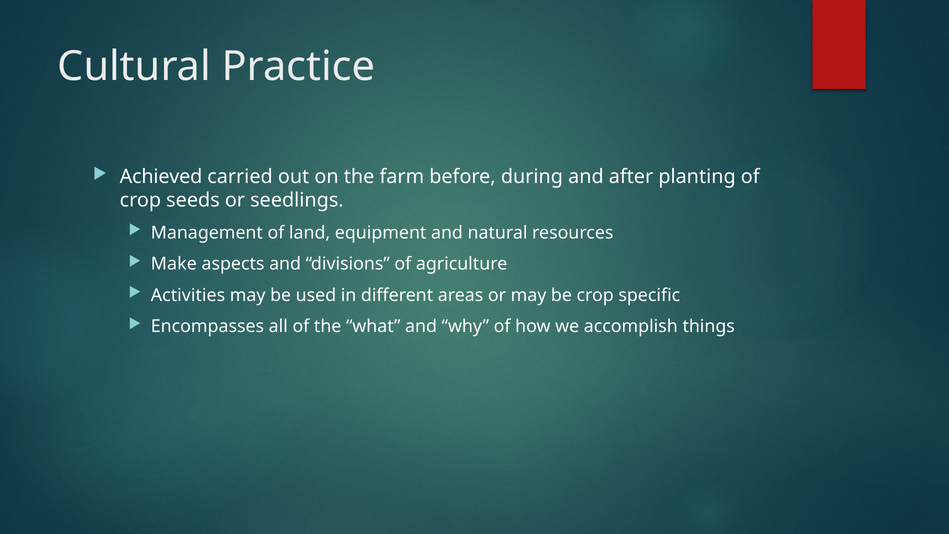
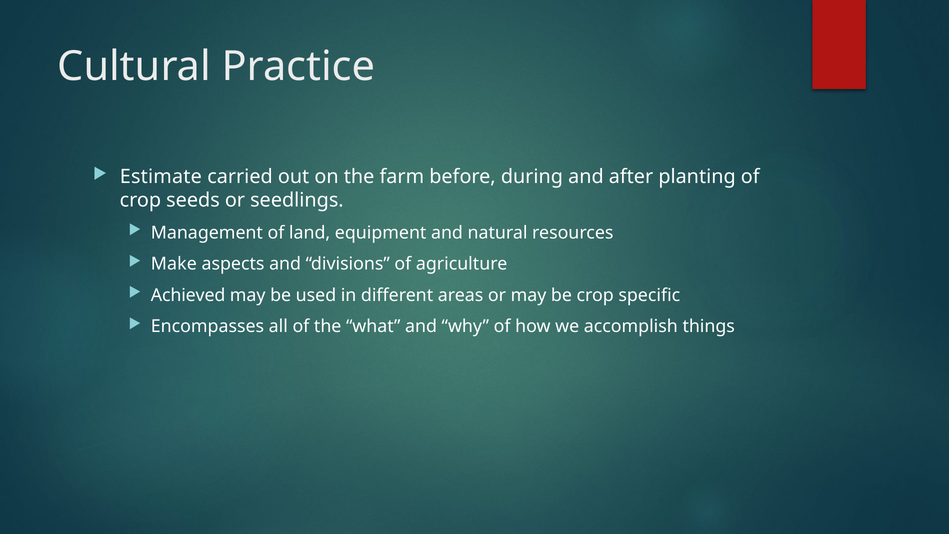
Achieved: Achieved -> Estimate (161, 177)
Activities: Activities -> Achieved (188, 295)
